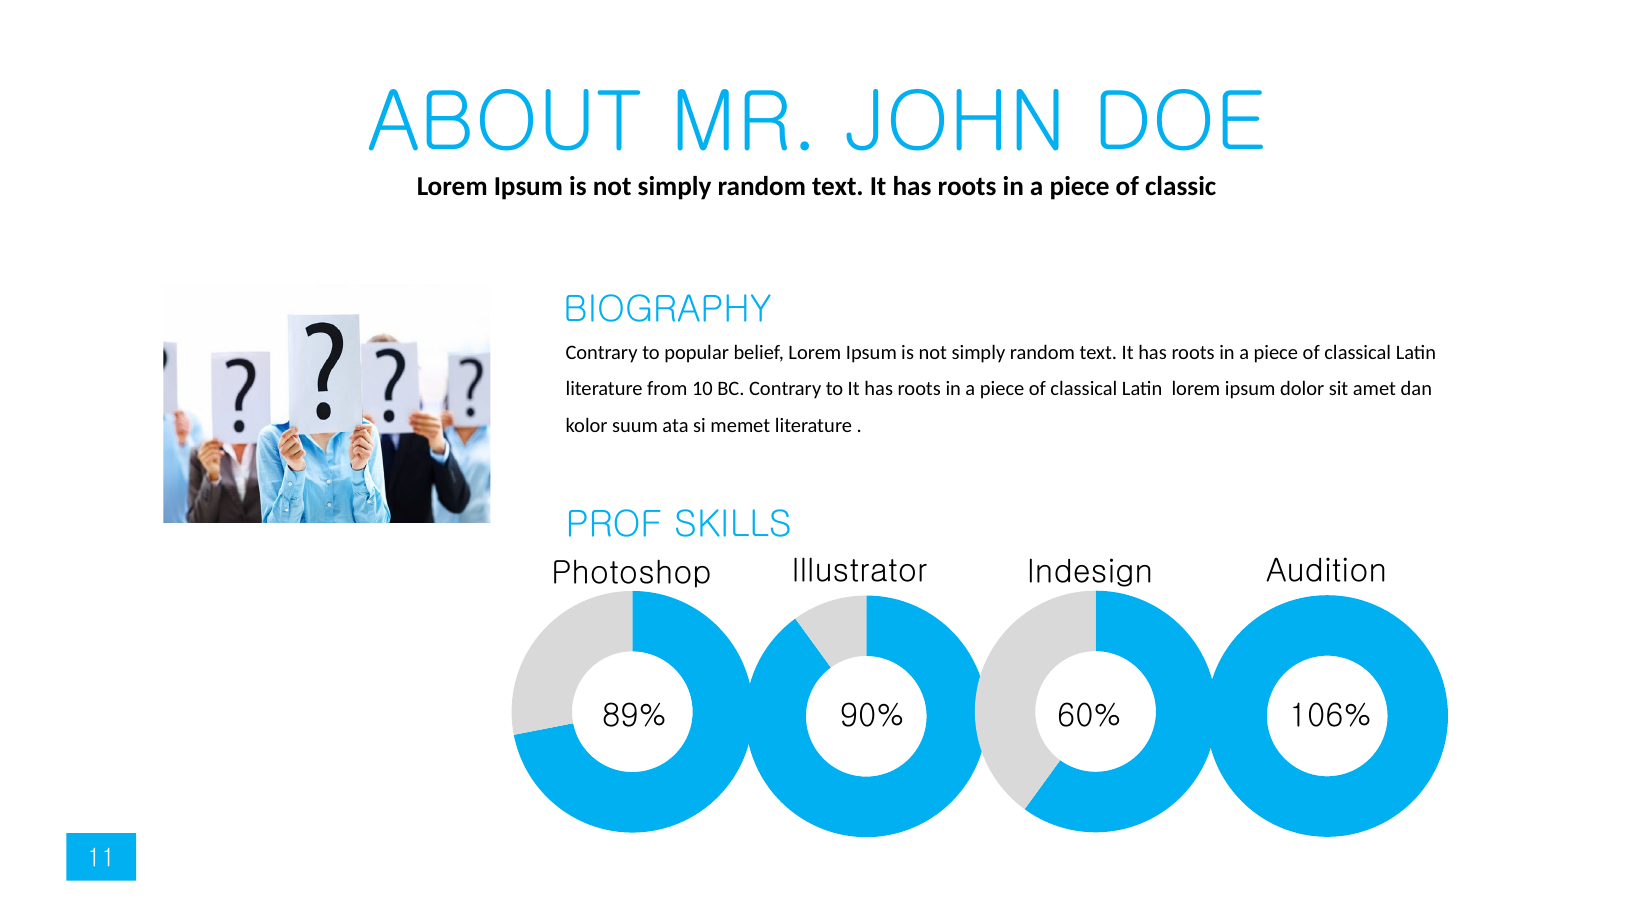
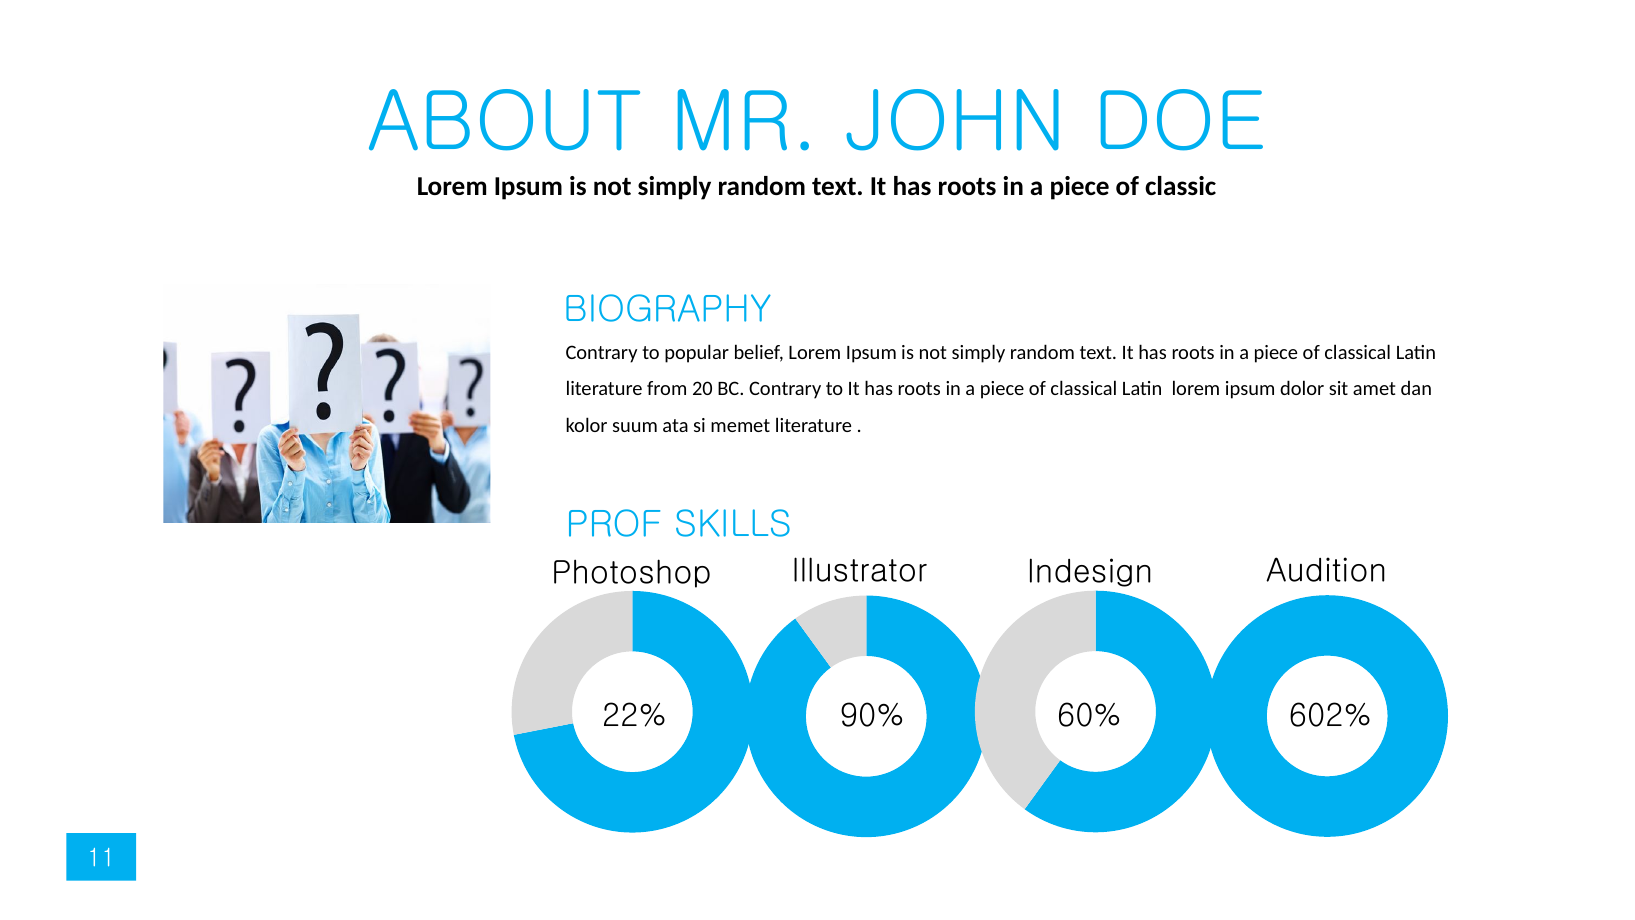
10: 10 -> 20 (702, 389)
89%: 89% -> 22% (634, 716)
106%: 106% -> 602% (1330, 716)
